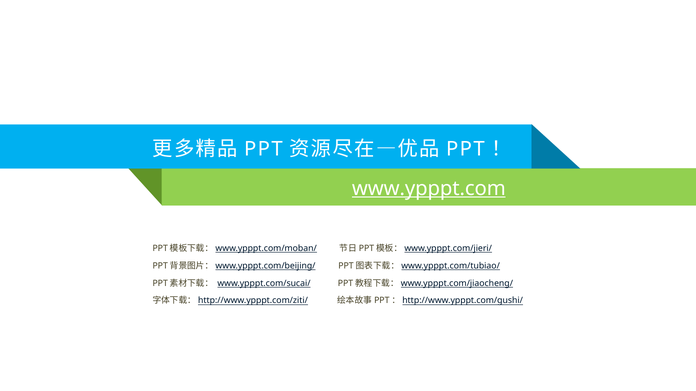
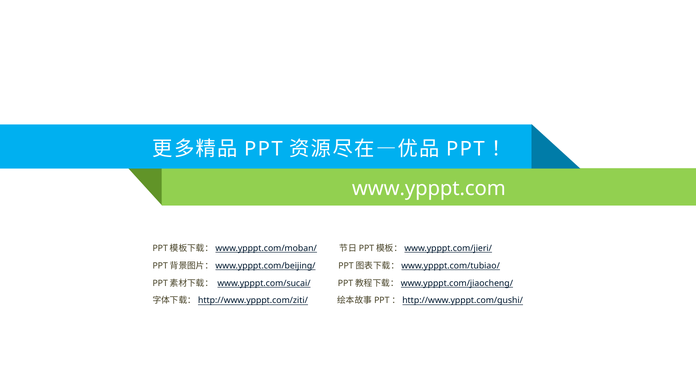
www.ypppt.com underline: present -> none (429, 189)
